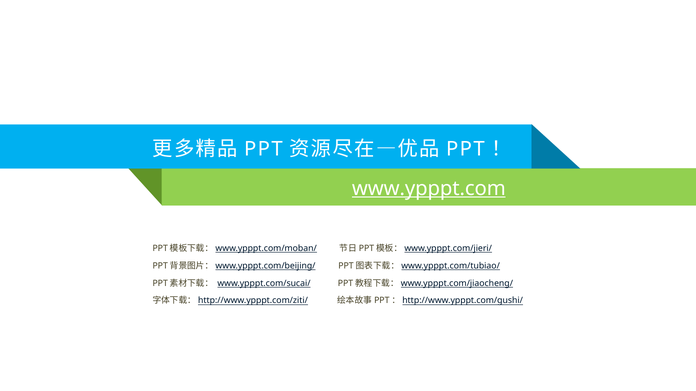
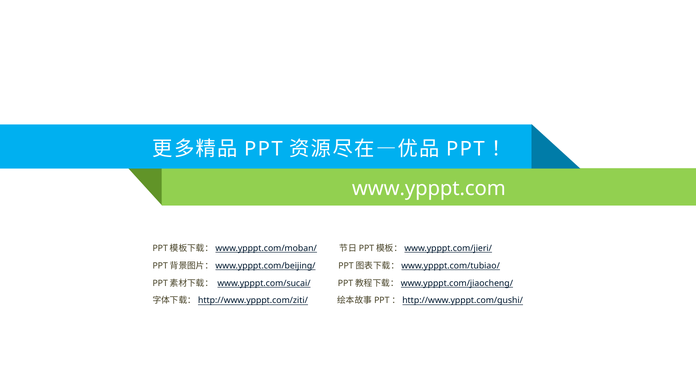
www.ypppt.com underline: present -> none (429, 189)
